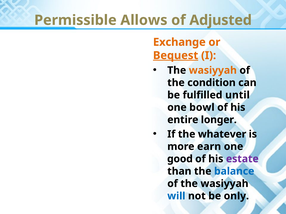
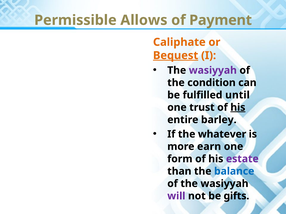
Adjusted: Adjusted -> Payment (221, 20)
Exchange: Exchange -> Caliphate (179, 42)
wasiyyah colour: orange -> purple (213, 70)
bowl: bowl -> trust (202, 108)
his underline: none -> present (238, 108)
longer: longer -> barley (219, 120)
good: good -> form (180, 159)
will colour: blue -> purple (176, 196)
only: only -> gifts (236, 196)
